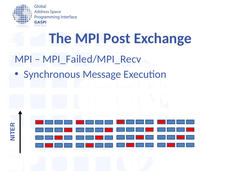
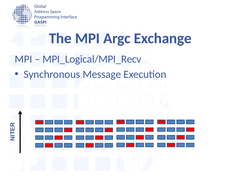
Post: Post -> Argc (117, 38)
MPI_Failed/MPI_Recv: MPI_Failed/MPI_Recv -> MPI_Logical/MPI_Recv (92, 59)
